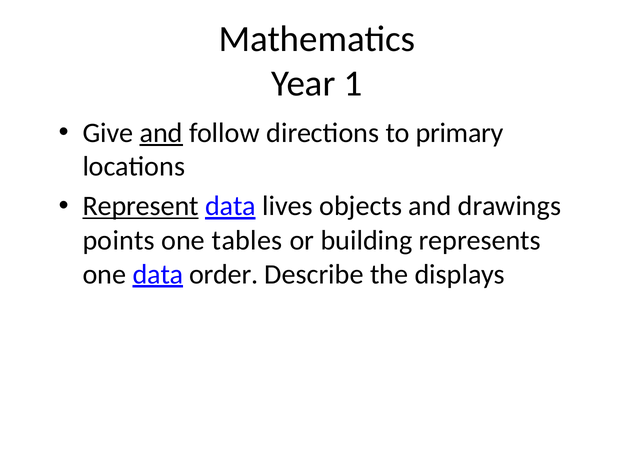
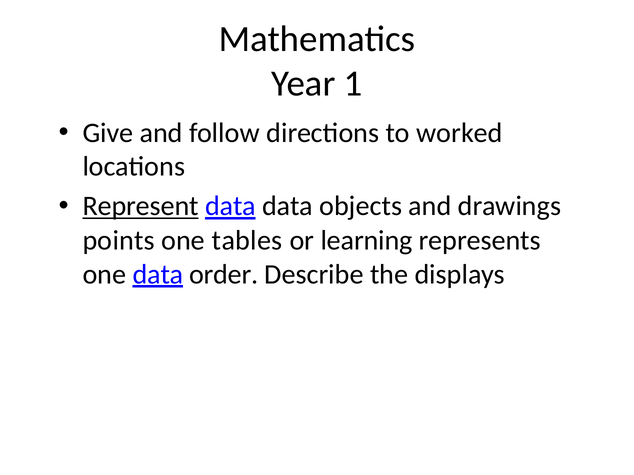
and underline: present -> none (161, 133)
primary: primary -> worked (459, 133)
lives: lives -> data (288, 206)
building: building -> learning (367, 241)
